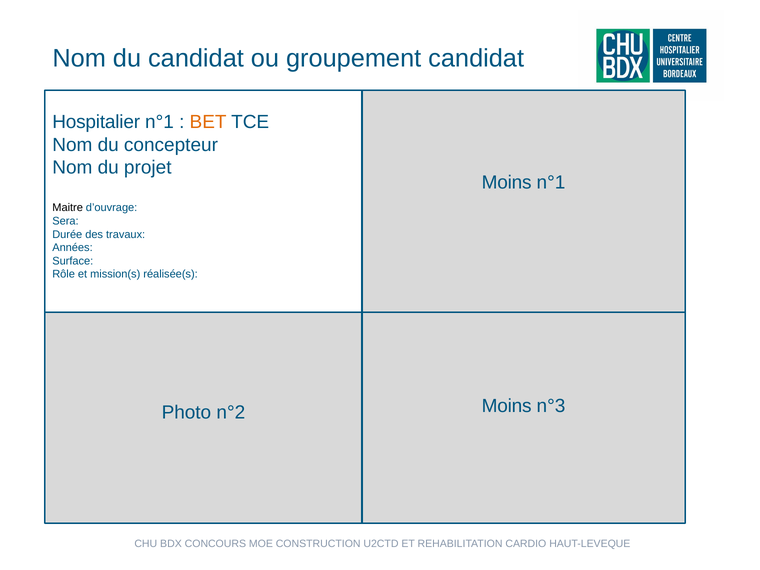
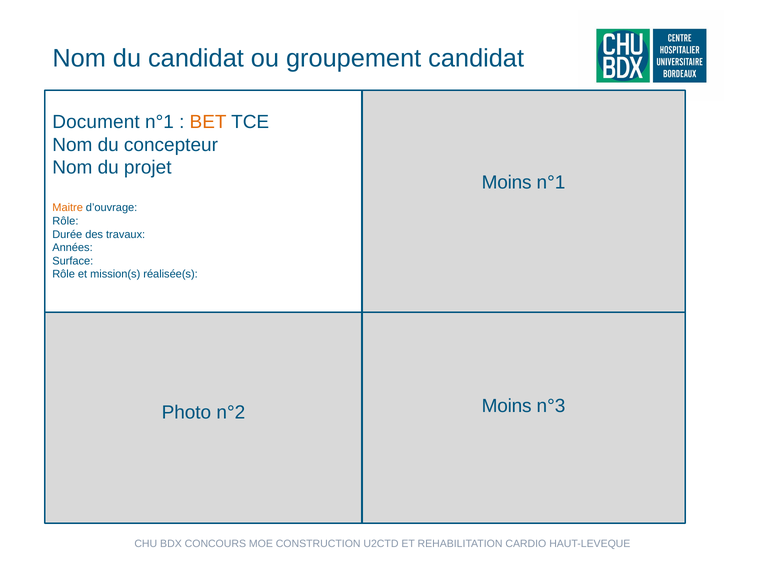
Hospitalier: Hospitalier -> Document (96, 122)
Maitre colour: black -> orange (68, 208)
Sera: Sera -> Rôle (65, 221)
